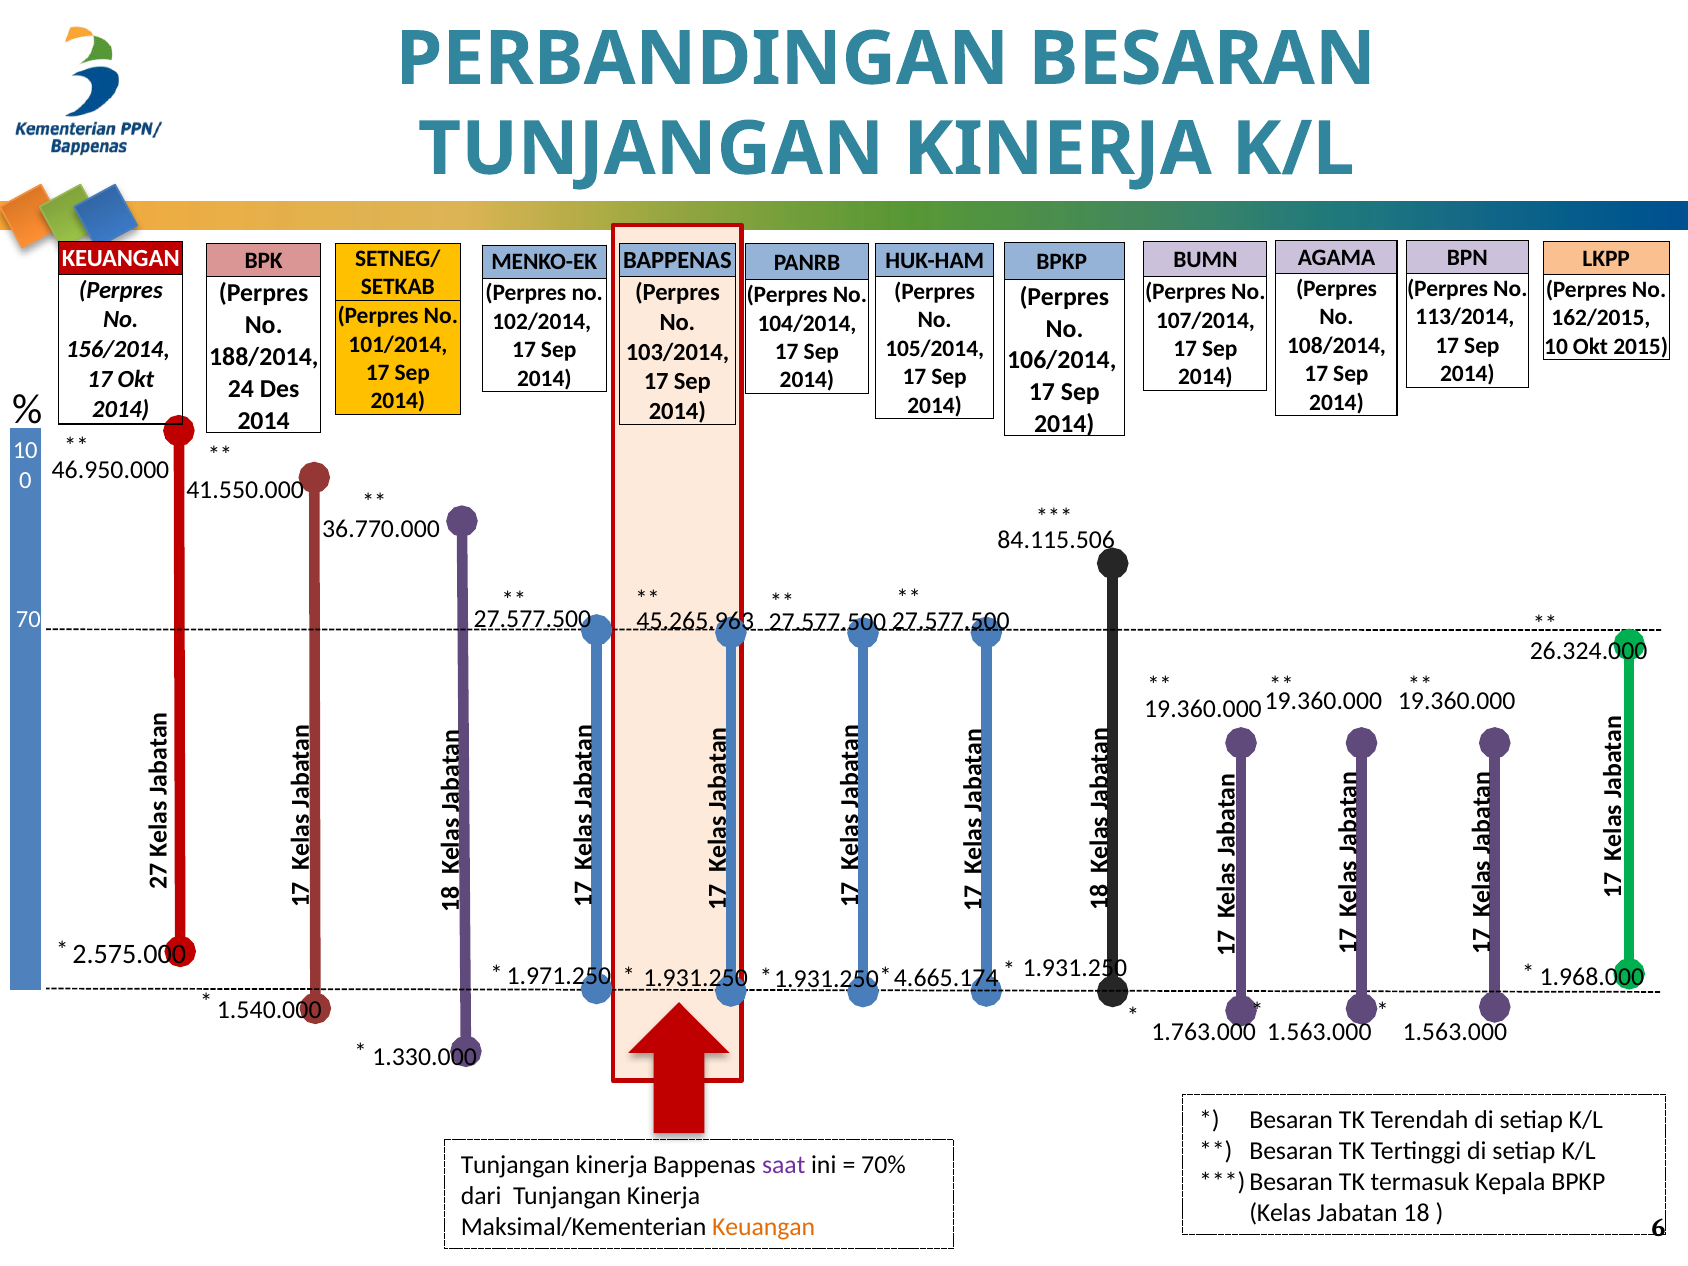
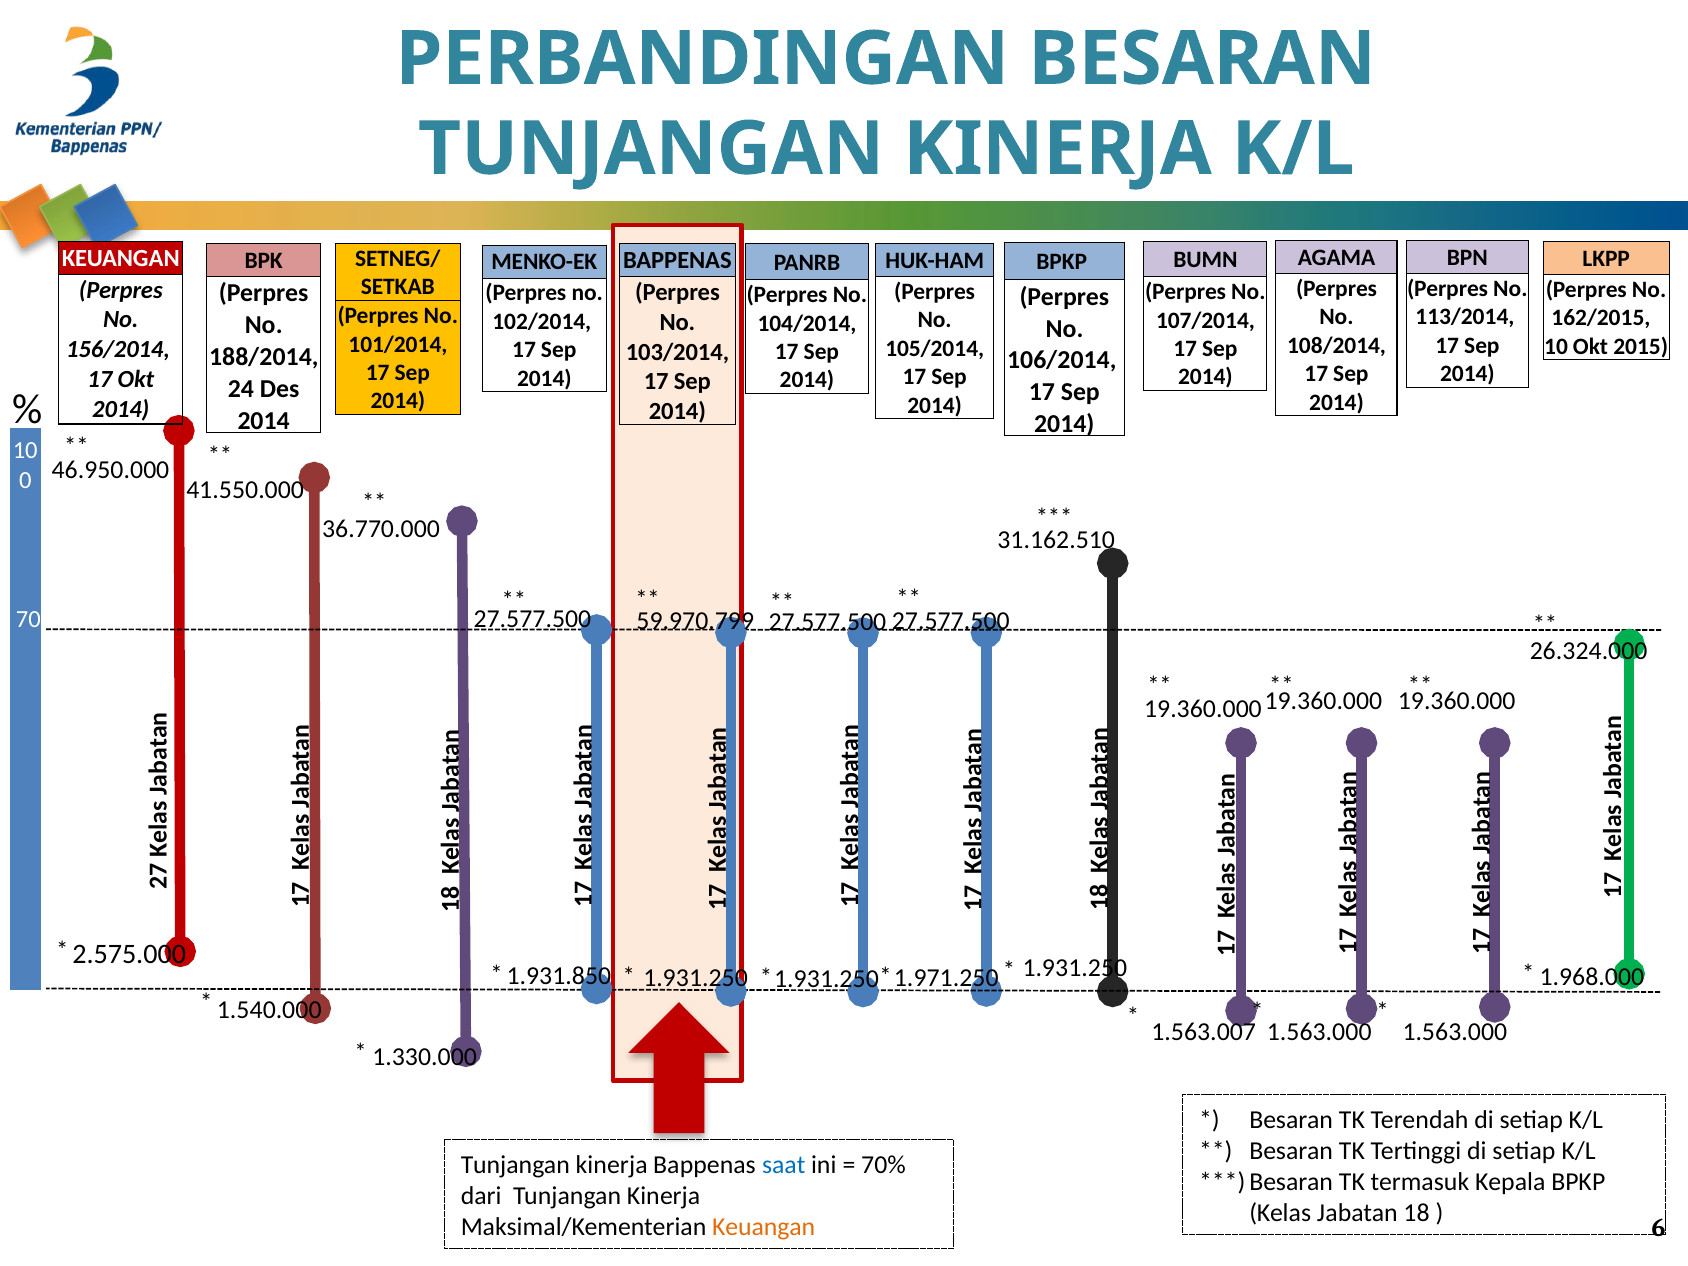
84.115.506: 84.115.506 -> 31.162.510 (1056, 540)
45.265.963: 45.265.963 -> 59.970.799 (695, 621)
1.971.250: 1.971.250 -> 1.931.850 (559, 976)
4.665.174: 4.665.174 -> 1.971.250 (946, 978)
1.763.000: 1.763.000 -> 1.563.007 (1204, 1032)
saat colour: purple -> blue (784, 1165)
